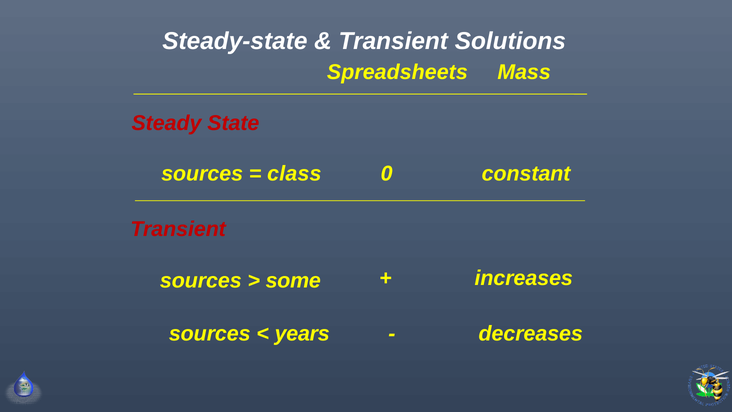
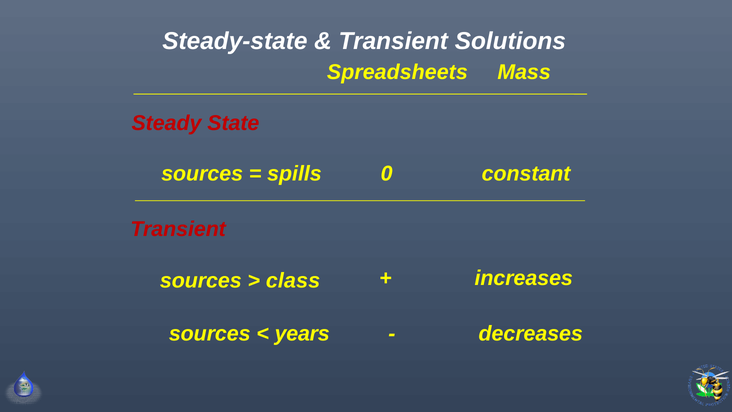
class: class -> spills (294, 174)
some: some -> class (293, 280)
